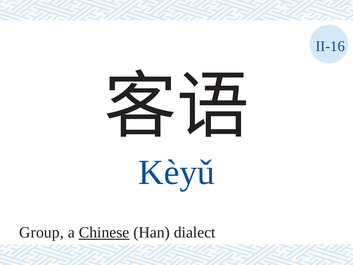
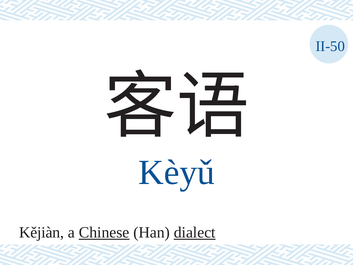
II-16: II-16 -> II-50 (330, 46)
Group: Group -> Kějiàn (42, 232)
dialect underline: none -> present (195, 232)
